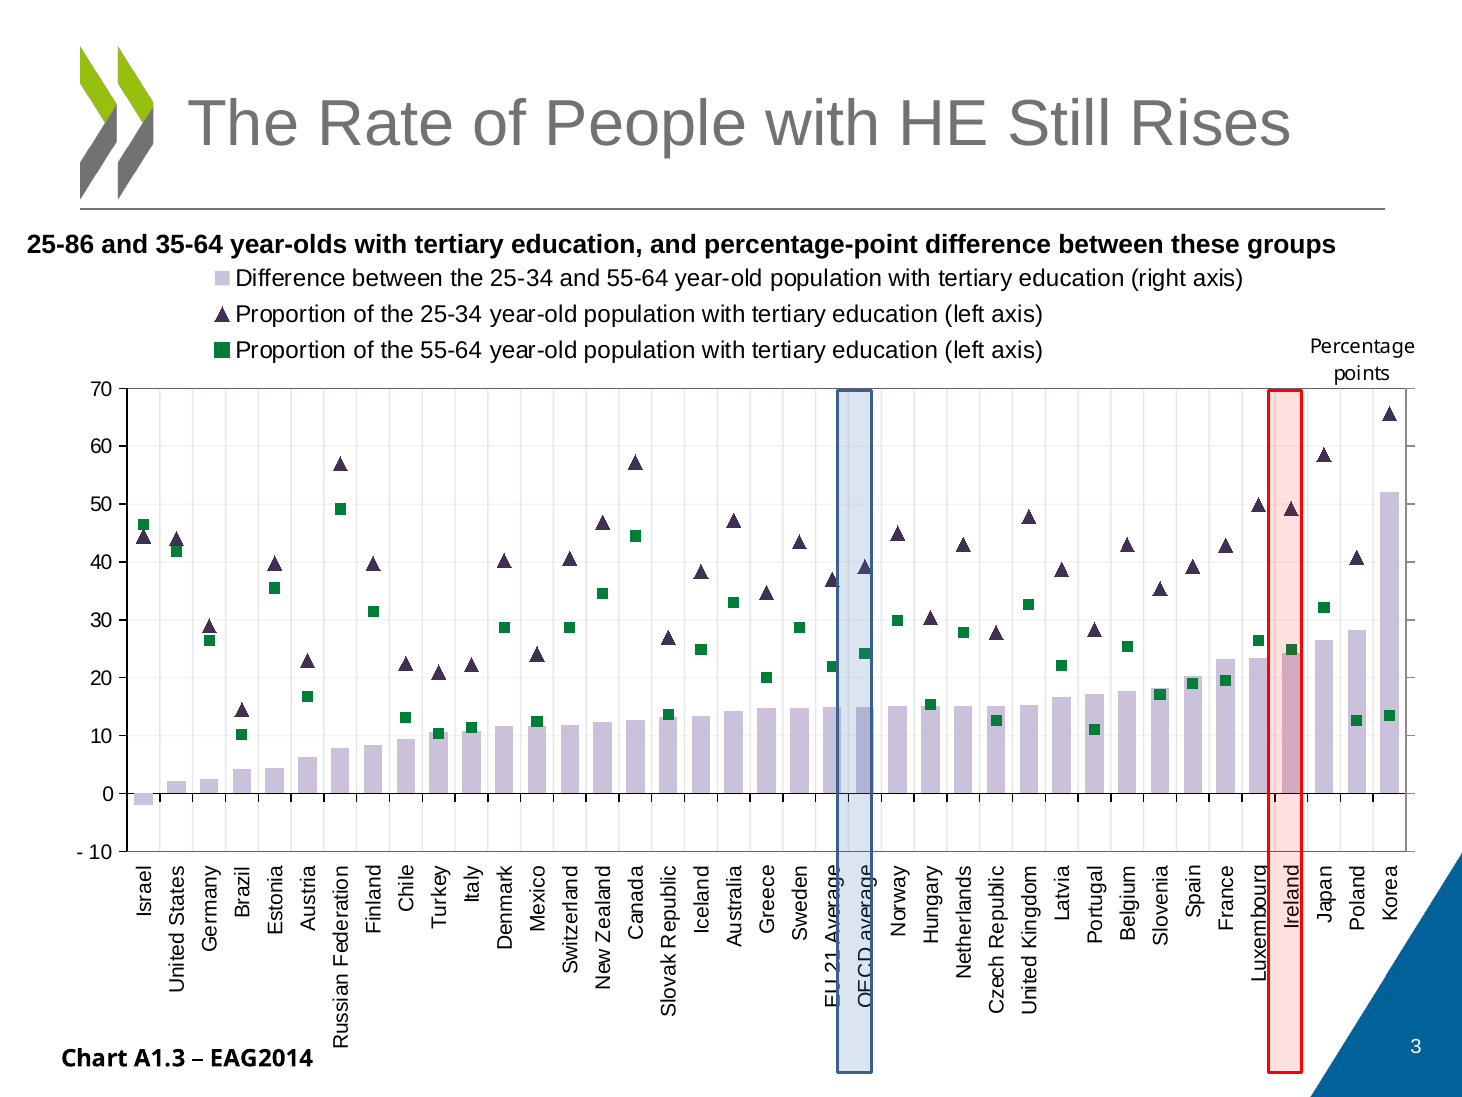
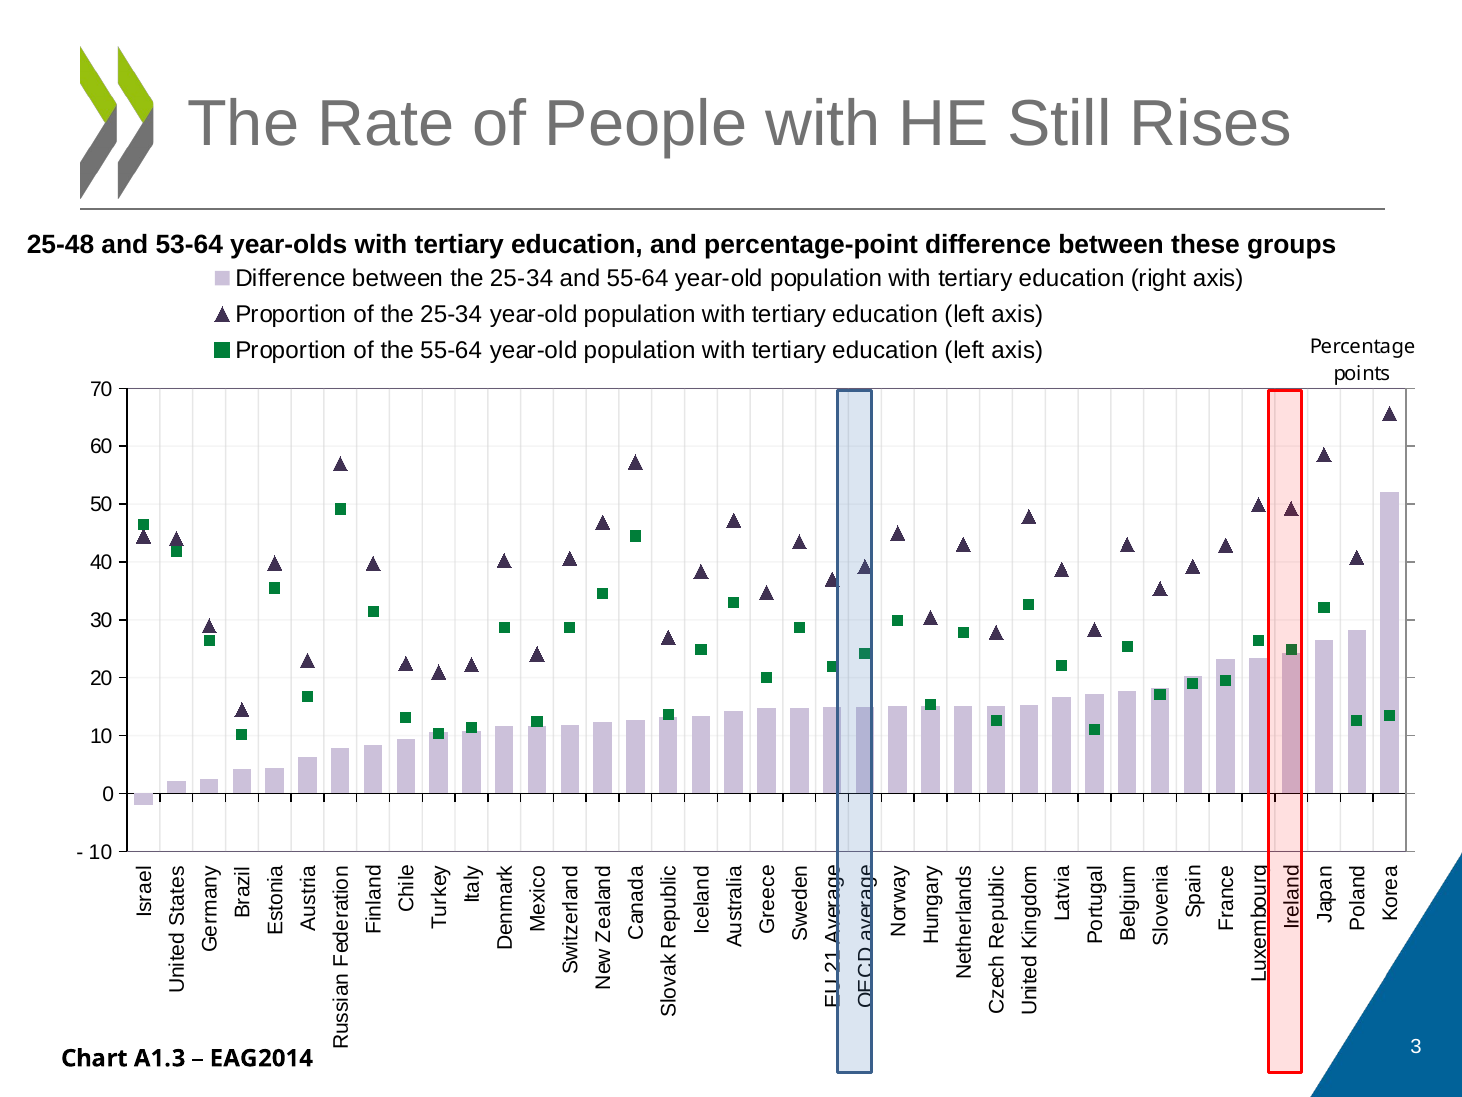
25-86: 25-86 -> 25-48 (61, 244)
35-64: 35-64 -> 53-64 (189, 244)
